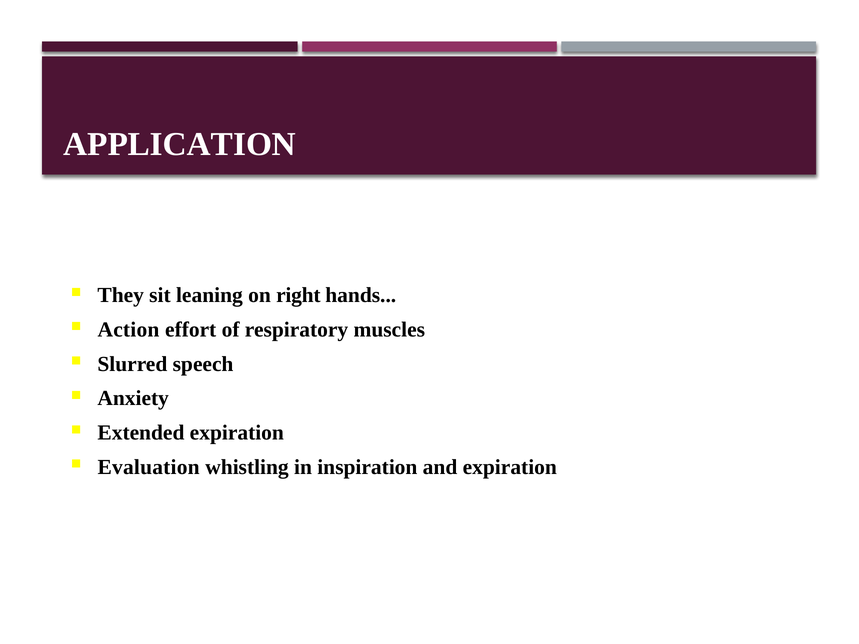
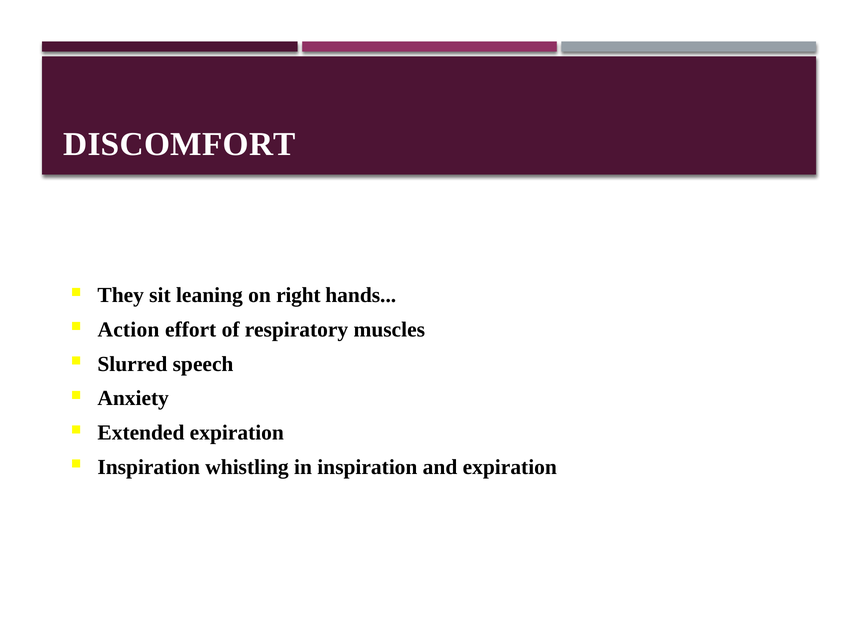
APPLICATION: APPLICATION -> DISCOMFORT (179, 144)
Evaluation: Evaluation -> Inspiration (149, 467)
